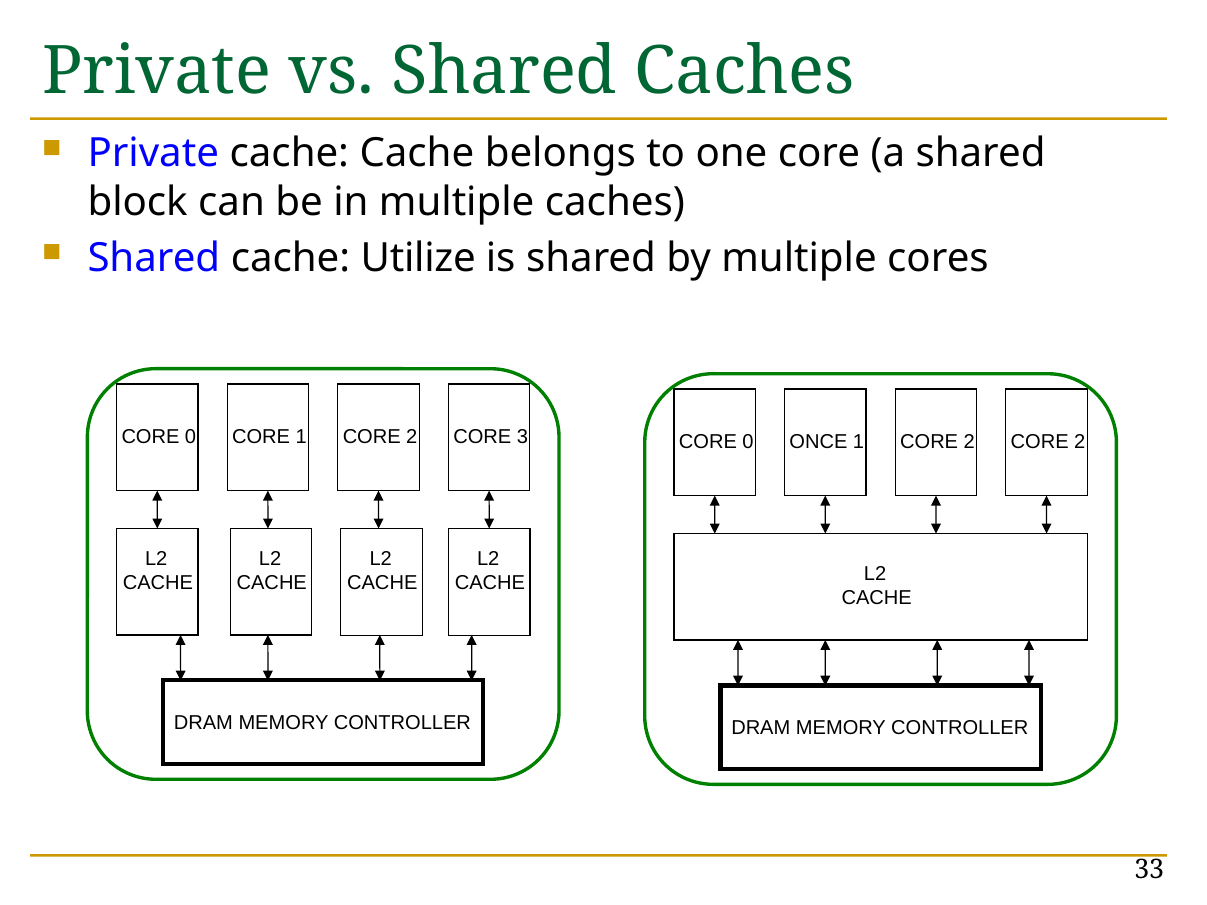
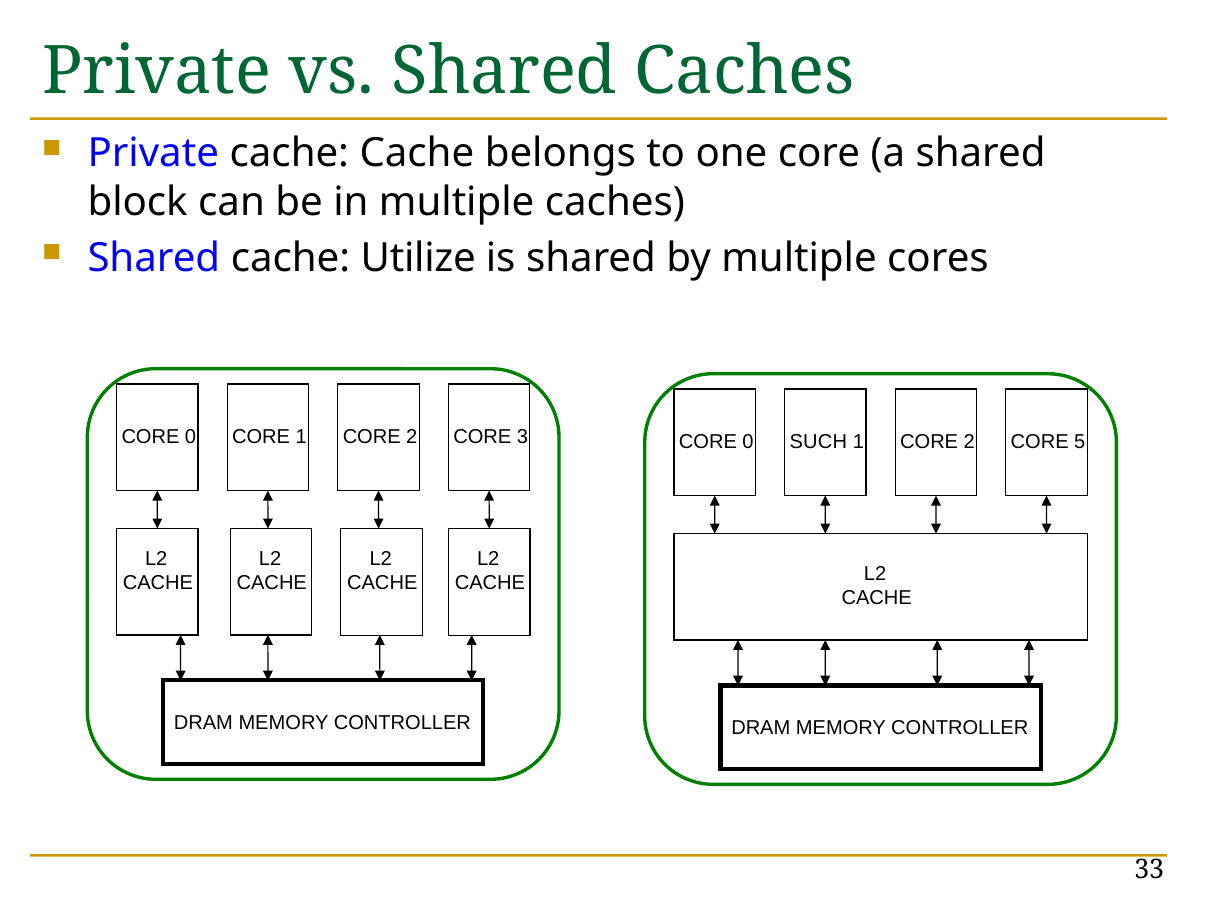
ONCE: ONCE -> SUCH (818, 442)
2 CORE 2: 2 -> 5 (1080, 442)
